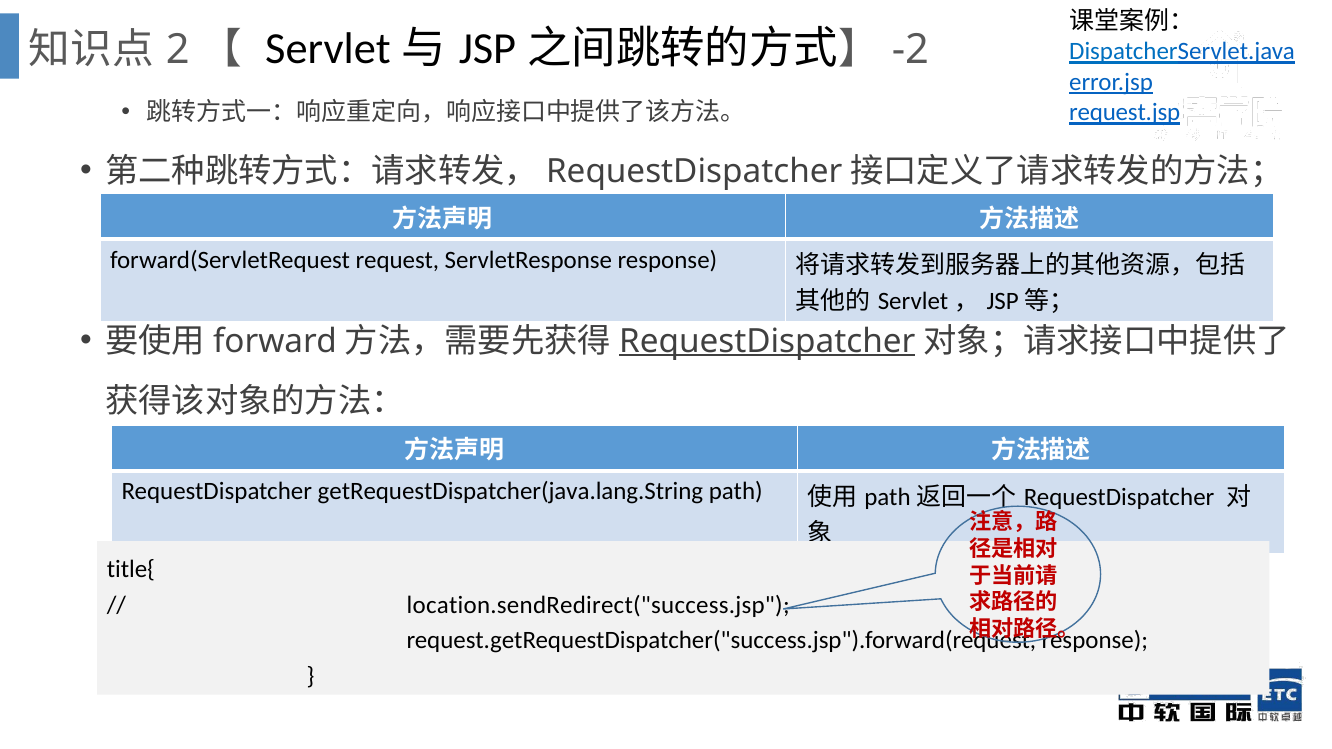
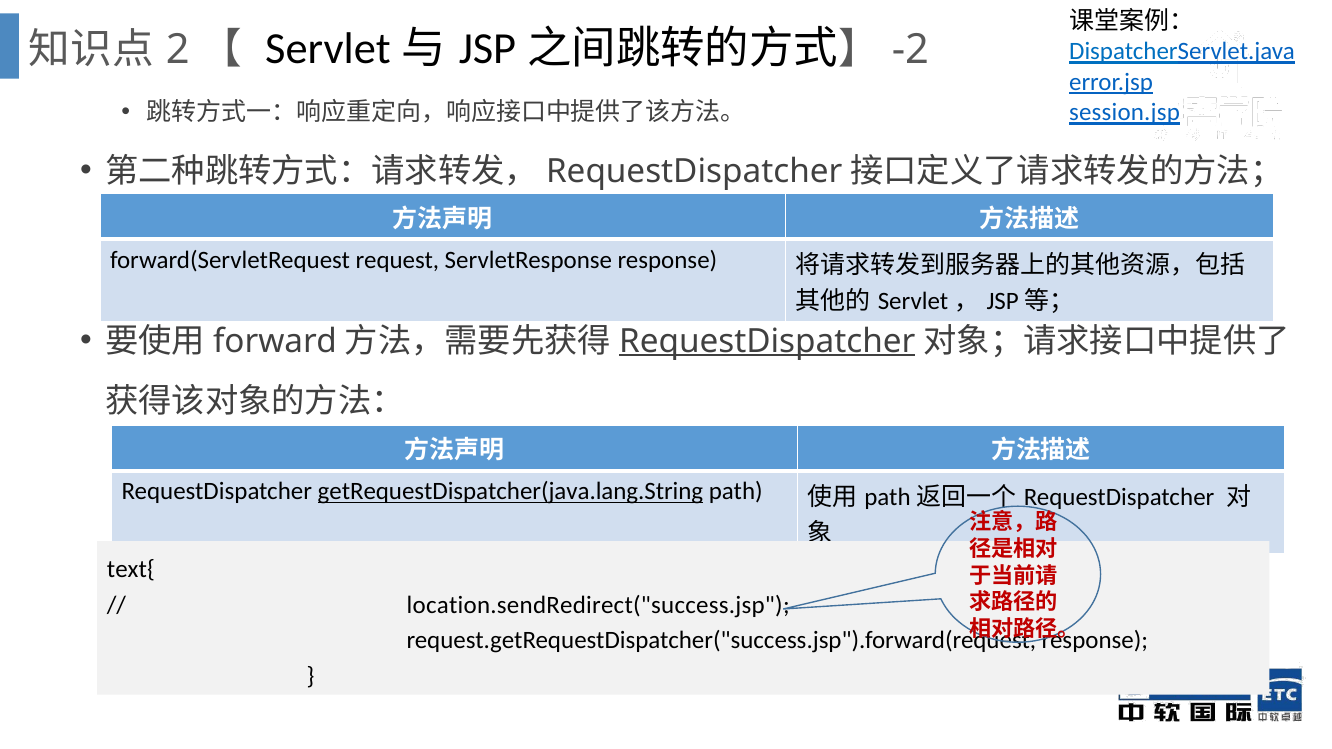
request.jsp: request.jsp -> session.jsp (1125, 113)
getRequestDispatcher(java.lang.String underline: none -> present (510, 492)
title{: title{ -> text{ (131, 569)
